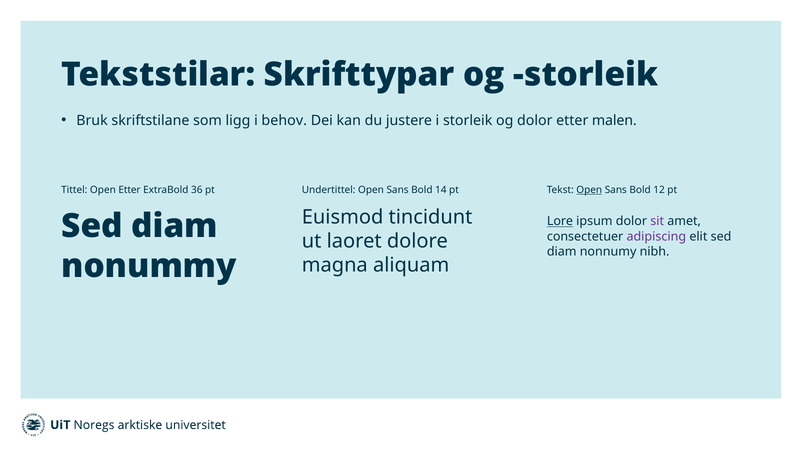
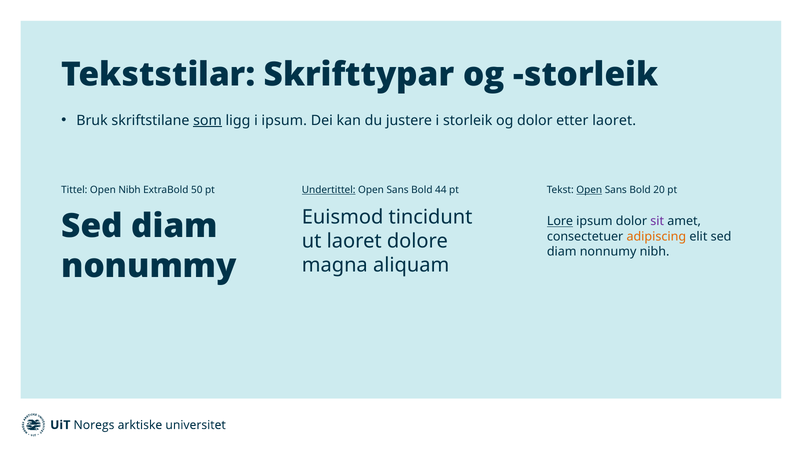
som underline: none -> present (208, 120)
i behov: behov -> ipsum (284, 120)
etter malen: malen -> laoret (614, 120)
Open Etter: Etter -> Nibh (130, 190)
36: 36 -> 50 (197, 190)
Undertittel underline: none -> present (329, 190)
14: 14 -> 44 (441, 190)
12: 12 -> 20 (659, 190)
adipiscing colour: purple -> orange (656, 236)
